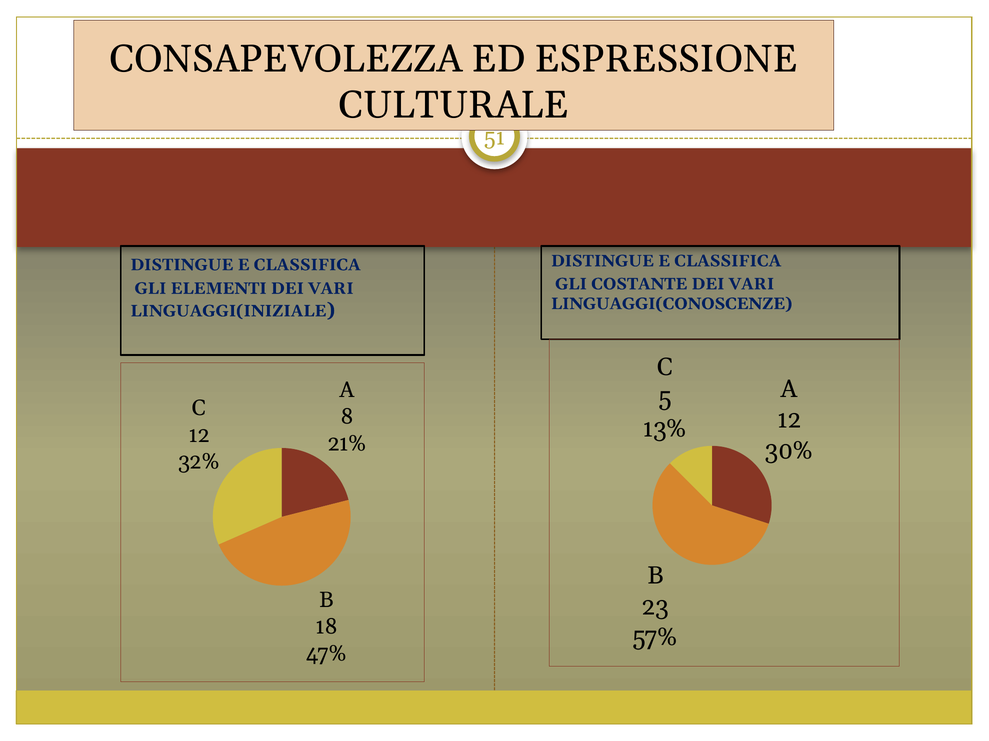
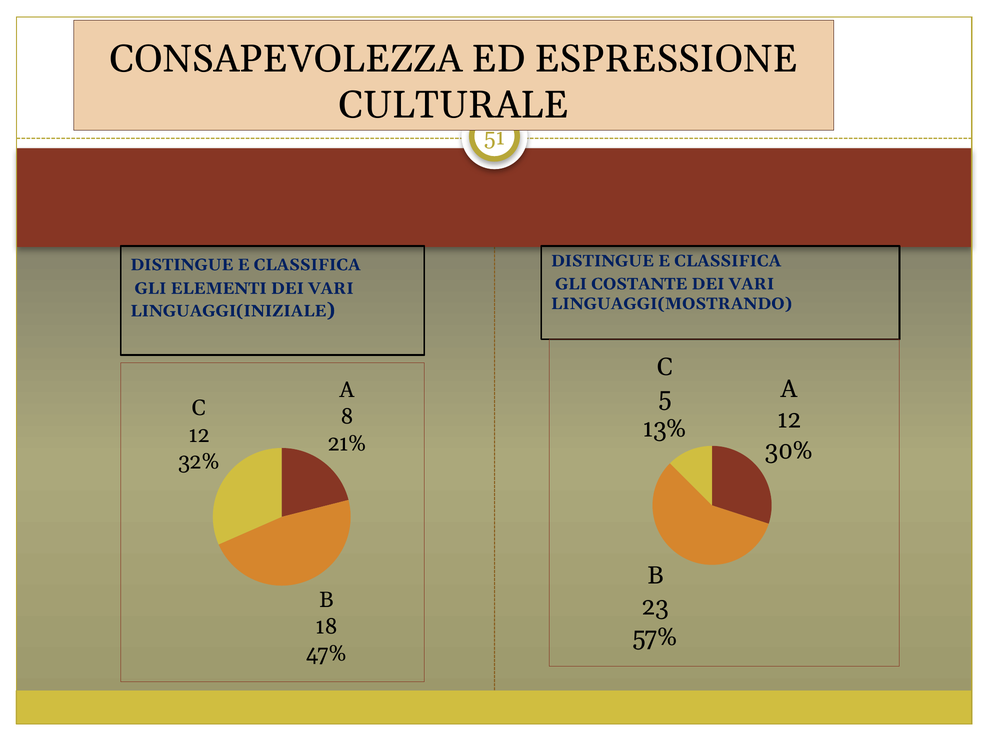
LINGUAGGI(CONOSCENZE: LINGUAGGI(CONOSCENZE -> LINGUAGGI(MOSTRANDO (672, 304)
